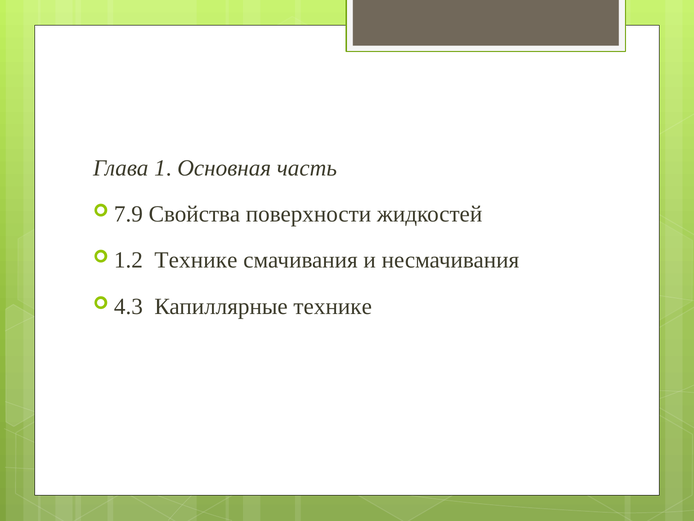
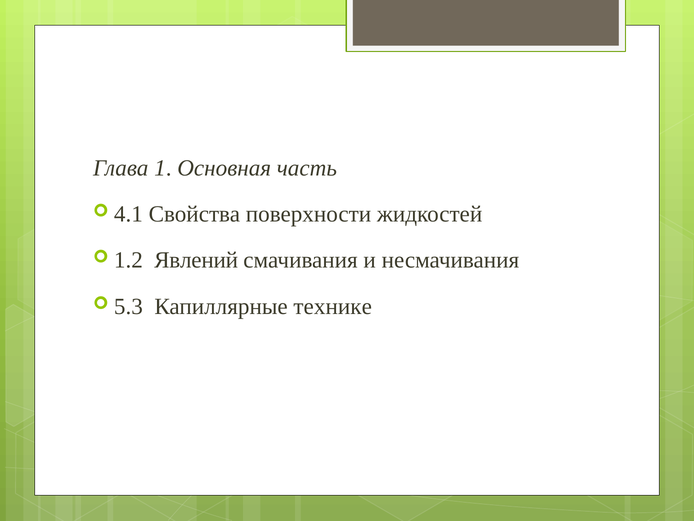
7.9: 7.9 -> 4.1 (128, 214)
1.2 Технике: Технике -> Явлений (196, 260)
4.3: 4.3 -> 5.3 (128, 306)
